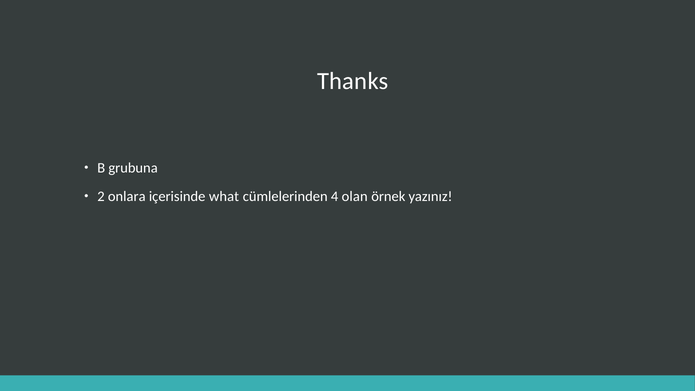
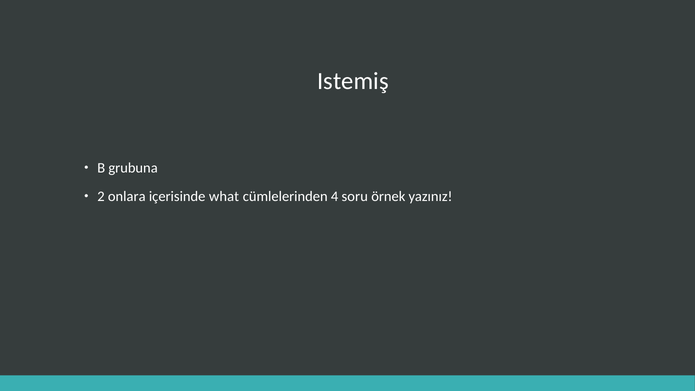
Thanks: Thanks -> Istemiş (353, 81)
olan: olan -> soru (355, 197)
